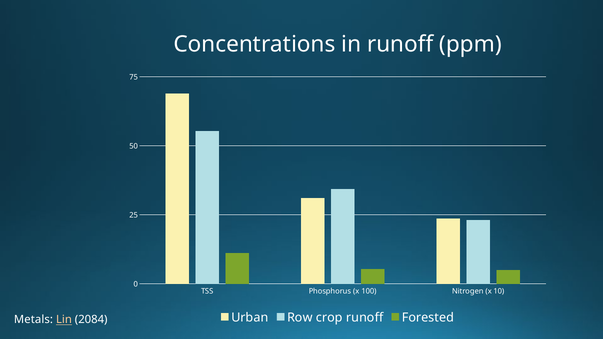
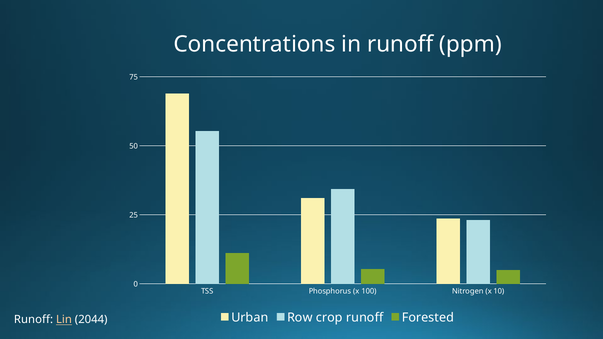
Metals: Metals -> Runoff (33, 320)
2084: 2084 -> 2044 (91, 320)
